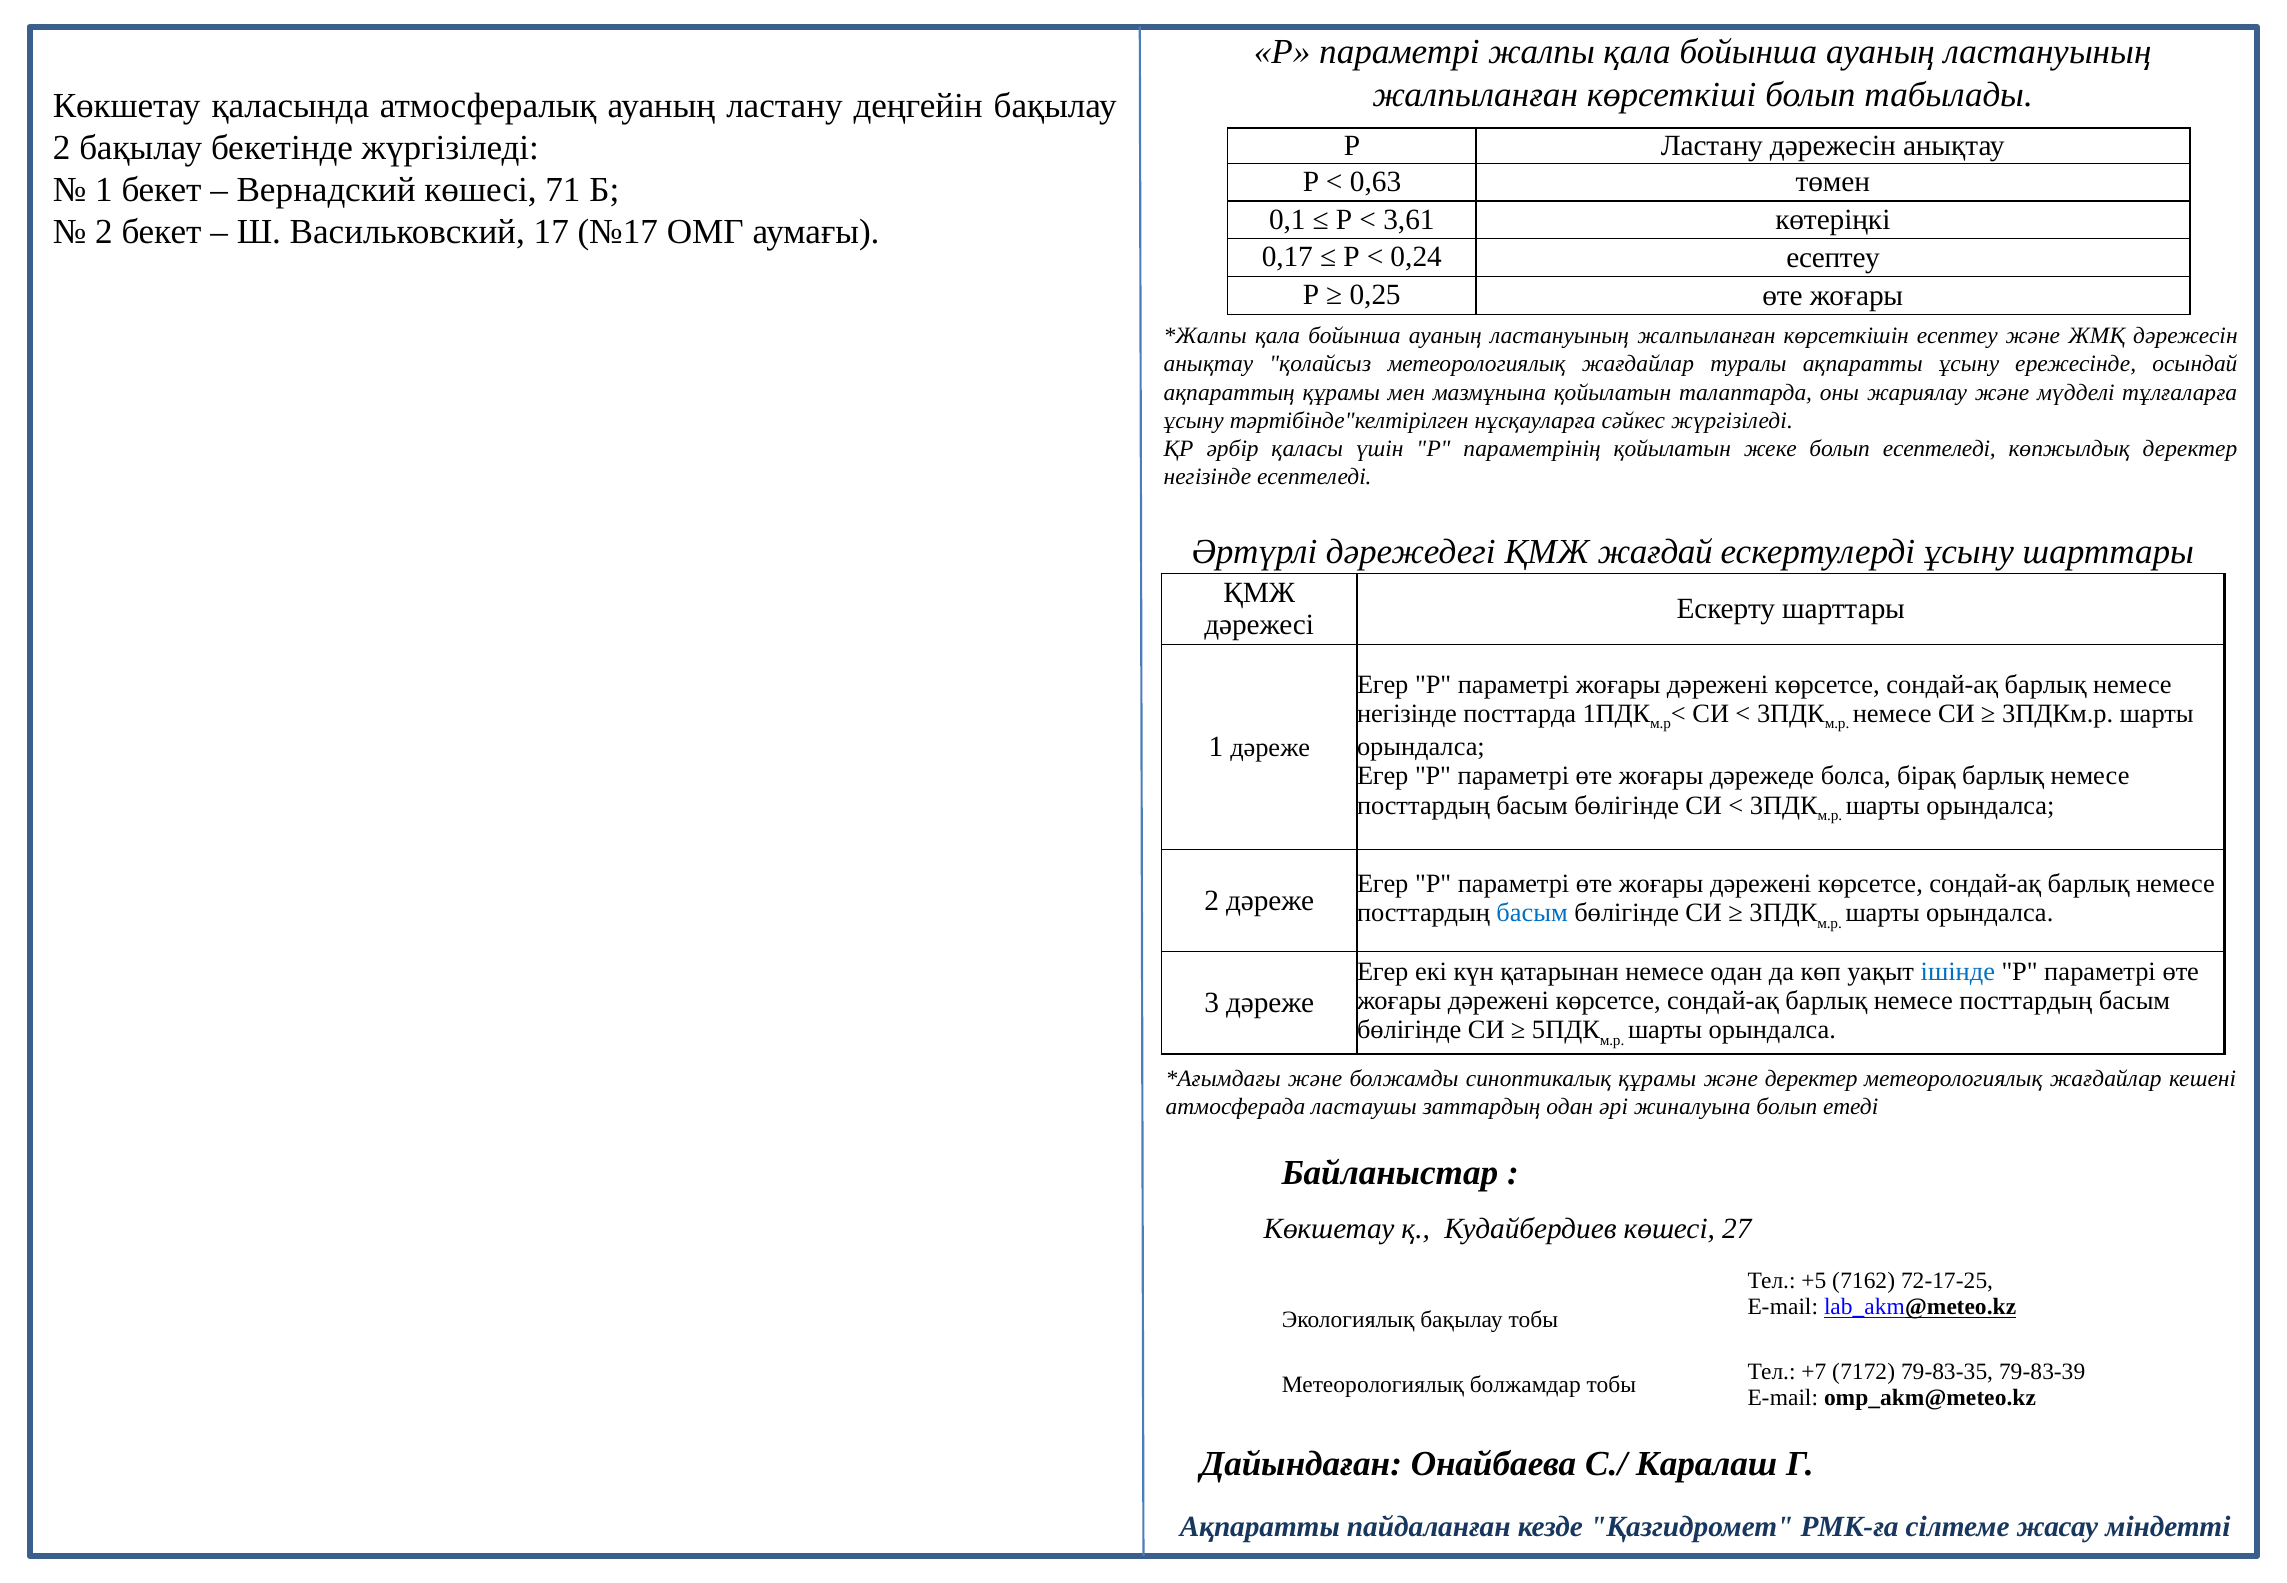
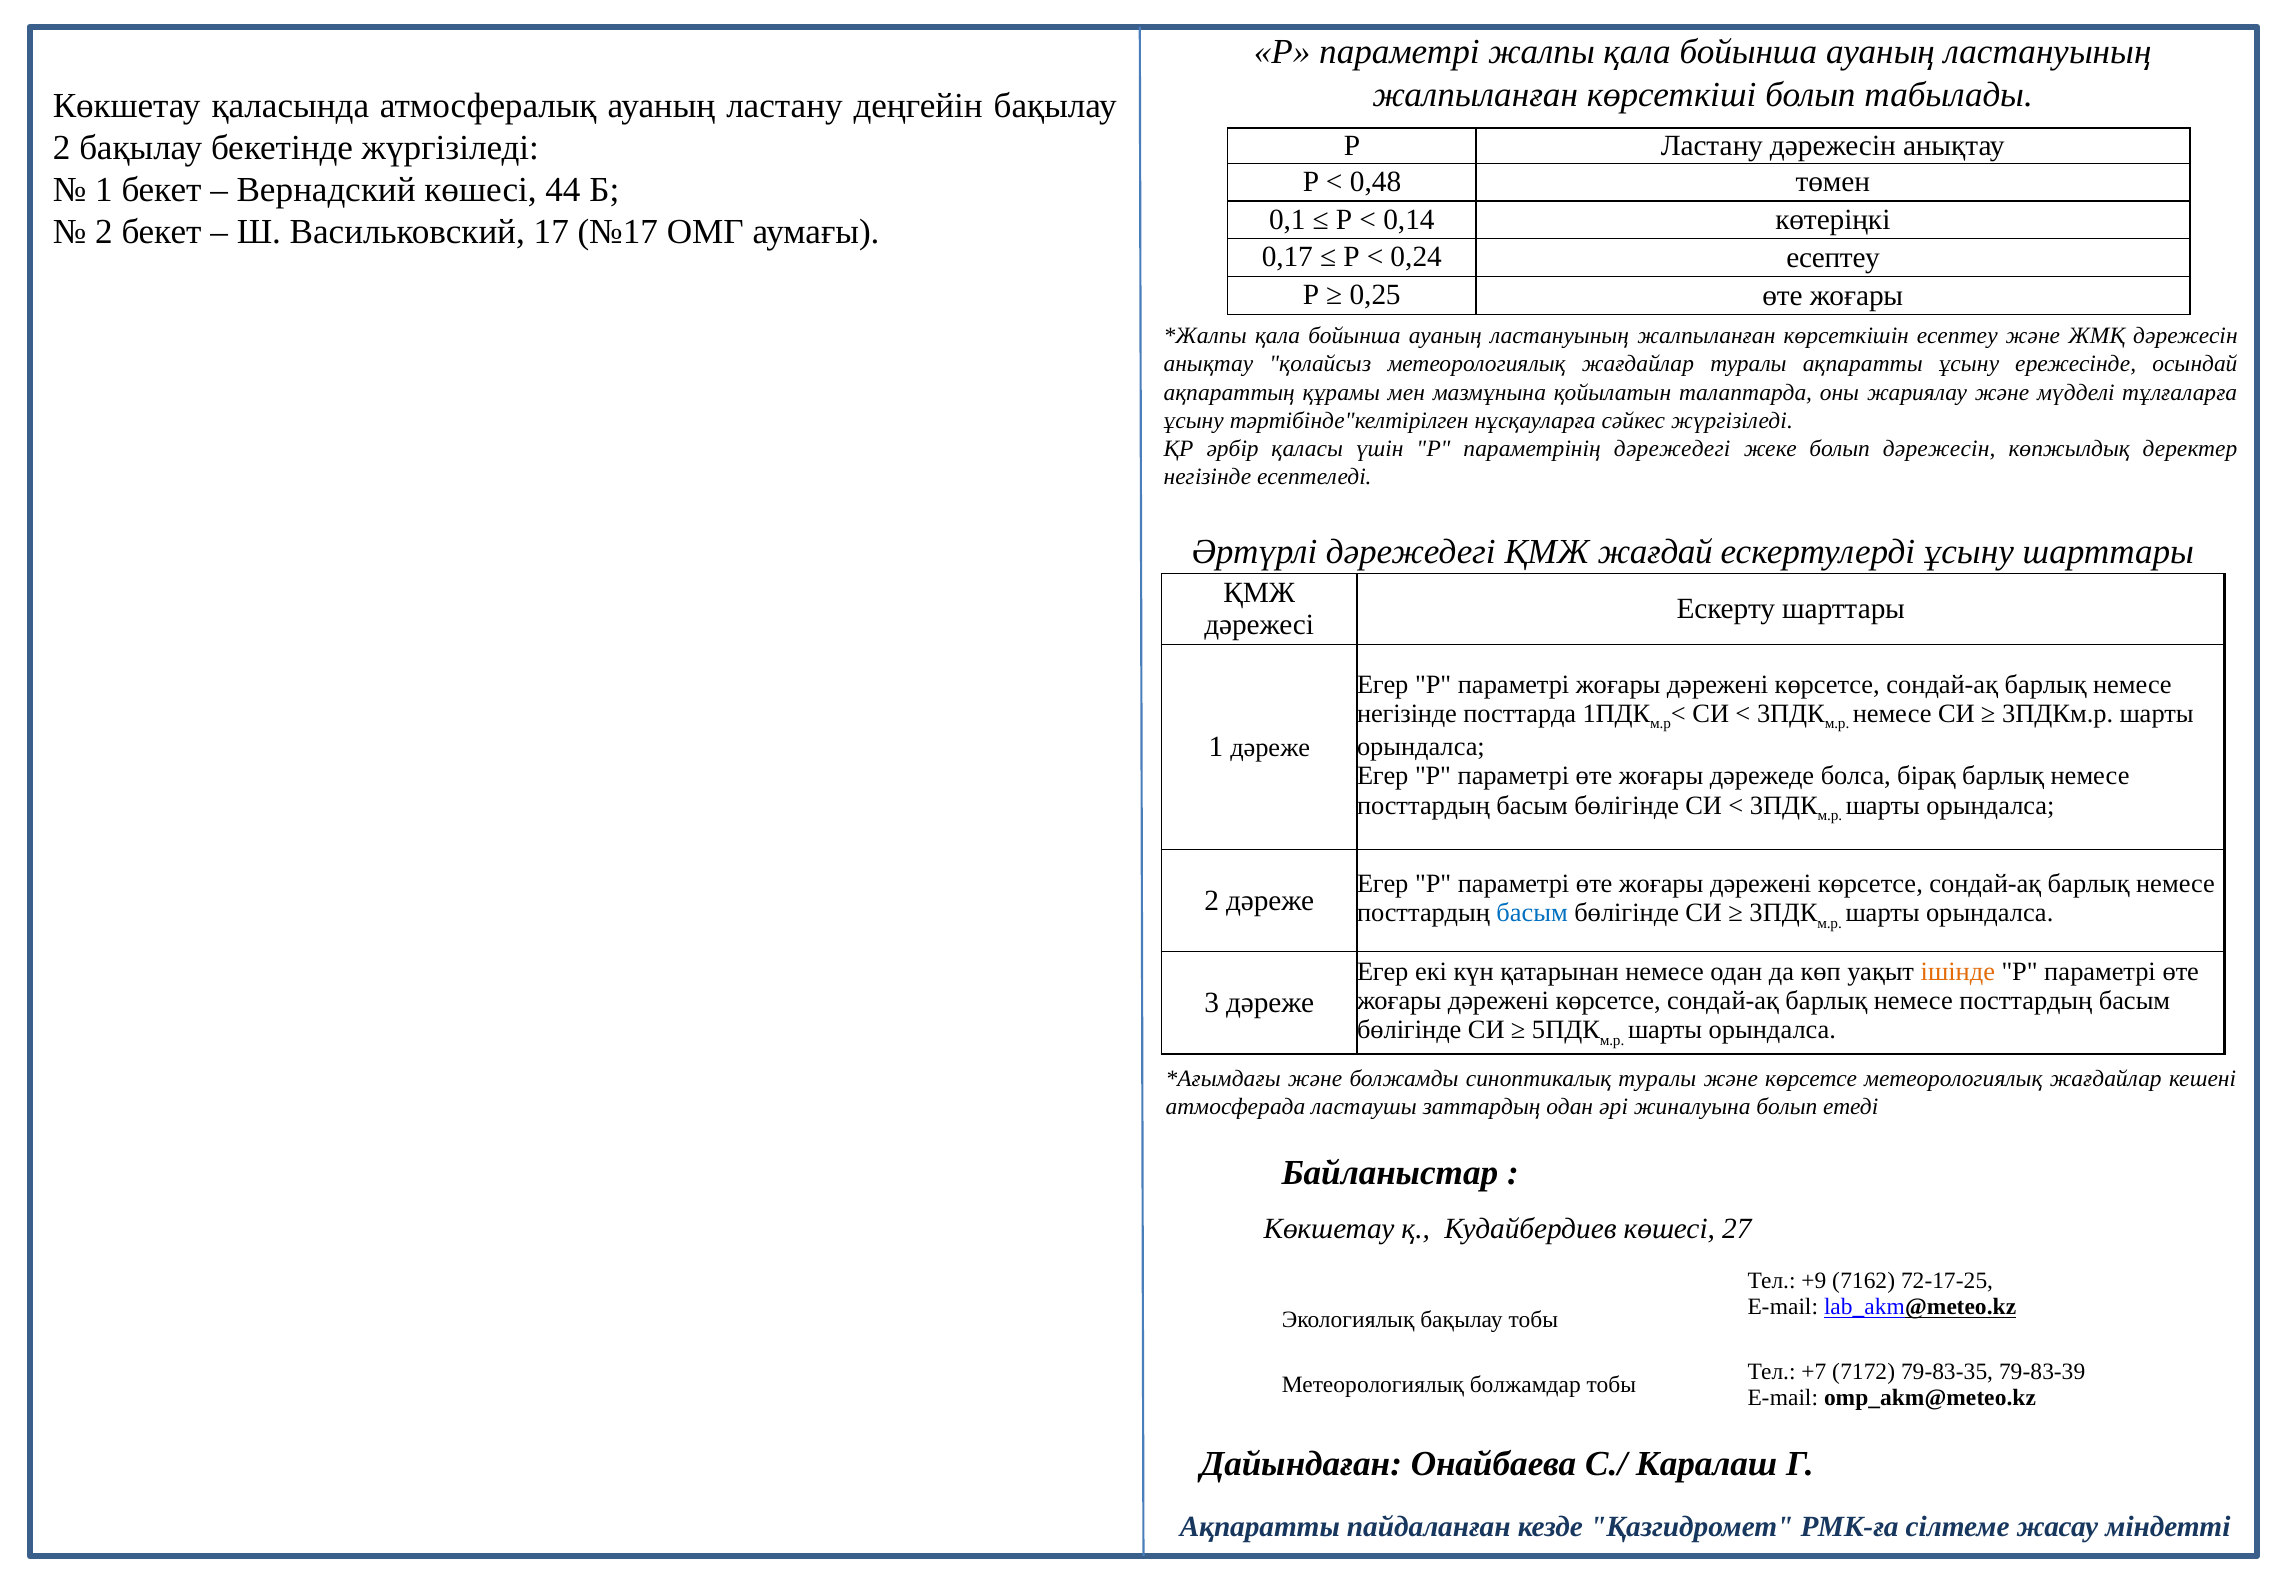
0,63: 0,63 -> 0,48 (1376, 182)
71: 71 -> 44 (563, 190)
3,61: 3,61 -> 0,14 (1409, 220)
параметрінің қойылатын: қойылатын -> дәрежедегі (1672, 449)
болып есептеледі: есептеледі -> дәрежесін (1939, 449)
ішінде colour: blue -> orange (1958, 972)
синоптикалық құрамы: құрамы -> туралы (1657, 1079)
және деректер: деректер -> көрсетсе (1811, 1079)
+5: +5 -> +9 (1814, 1281)
